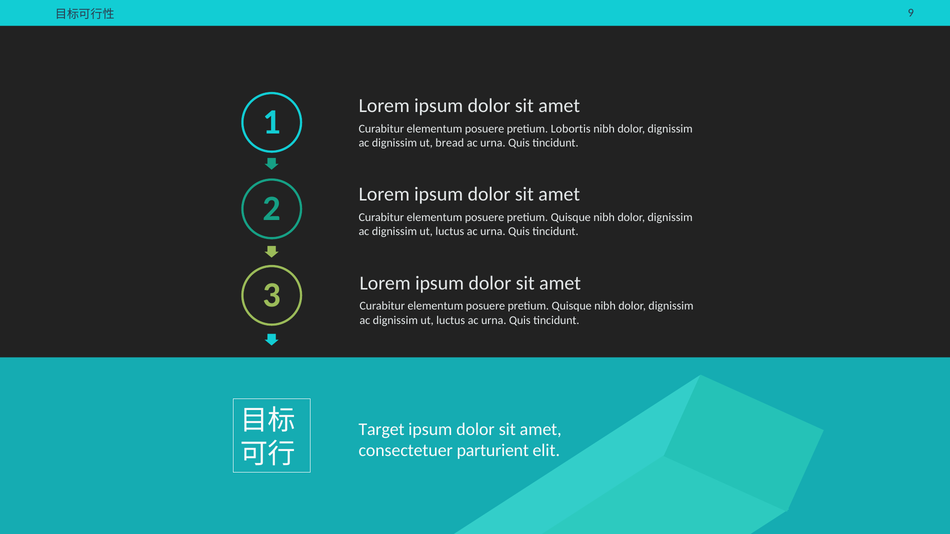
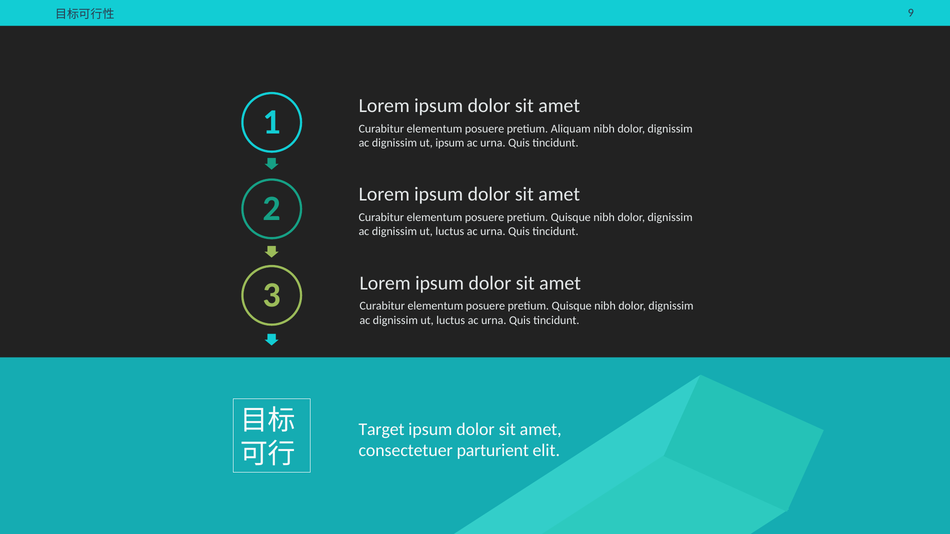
Lobortis: Lobortis -> Aliquam (571, 129)
ut bread: bread -> ipsum (450, 143)
